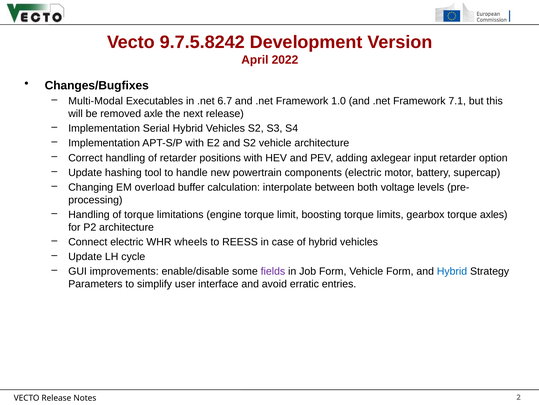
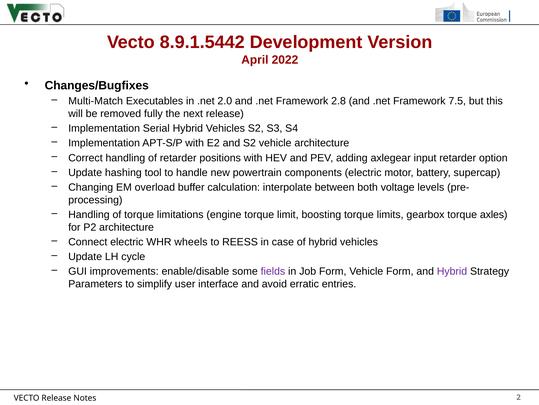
9.7.5.8242: 9.7.5.8242 -> 8.9.1.5442 (202, 42)
Multi-Modal: Multi-Modal -> Multi-Match (96, 101)
6.7: 6.7 -> 2.0 (225, 101)
1.0: 1.0 -> 2.8 (339, 101)
7.1: 7.1 -> 7.5 (457, 101)
axle: axle -> fully (153, 114)
Hybrid colour: blue -> purple (452, 271)
